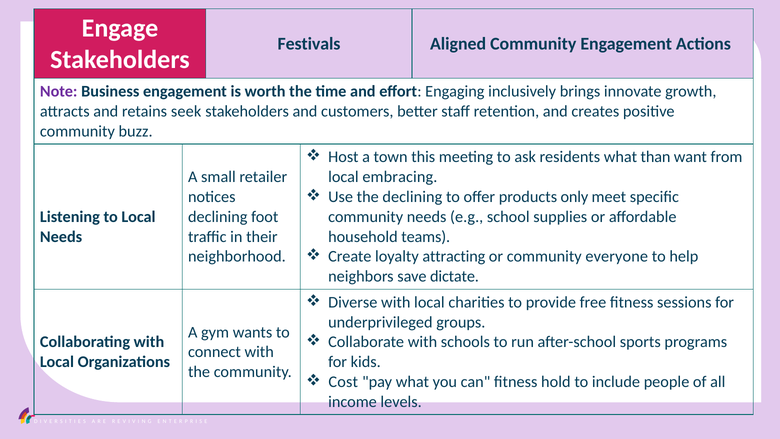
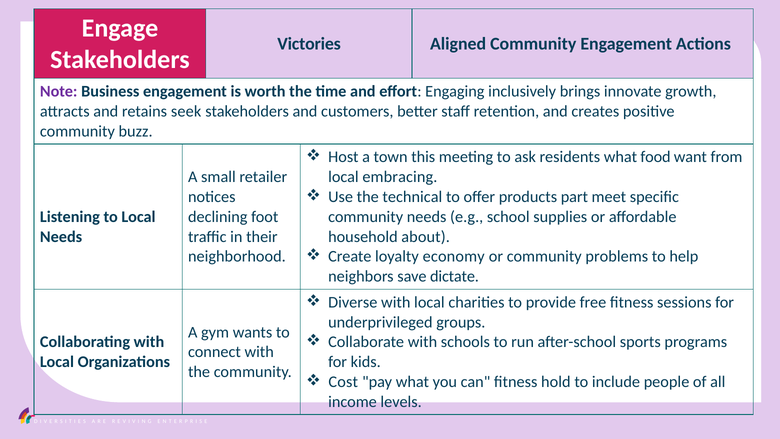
Festivals: Festivals -> Victories (309, 44)
than: than -> food (656, 157)
the declining: declining -> technical (412, 197)
only: only -> part (574, 197)
teams: teams -> about (426, 237)
attracting: attracting -> economy (454, 256)
everyone: everyone -> problems (617, 256)
